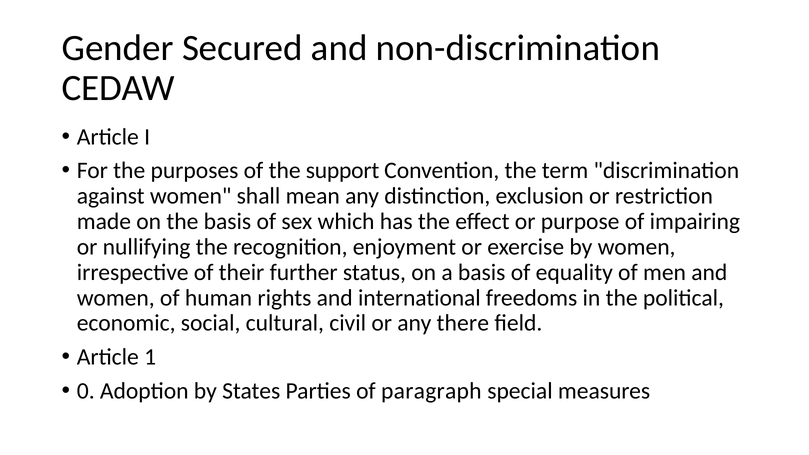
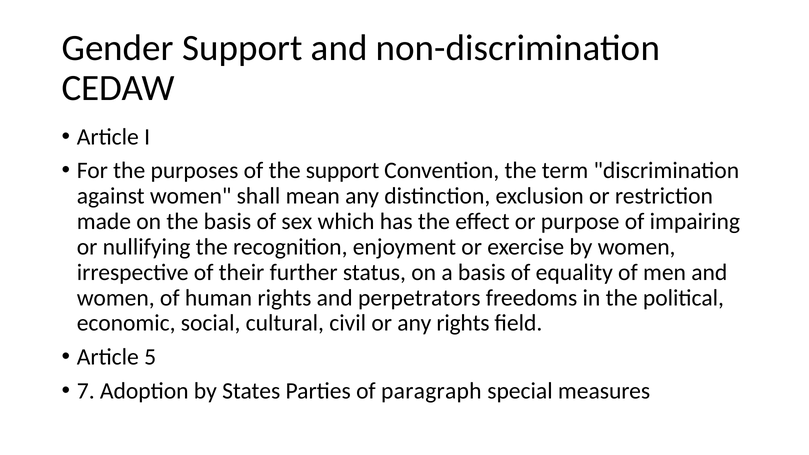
Gender Secured: Secured -> Support (242, 48)
international: international -> perpetrators (419, 298)
any there: there -> rights (463, 323)
1: 1 -> 5 (150, 357)
0: 0 -> 7 (86, 391)
